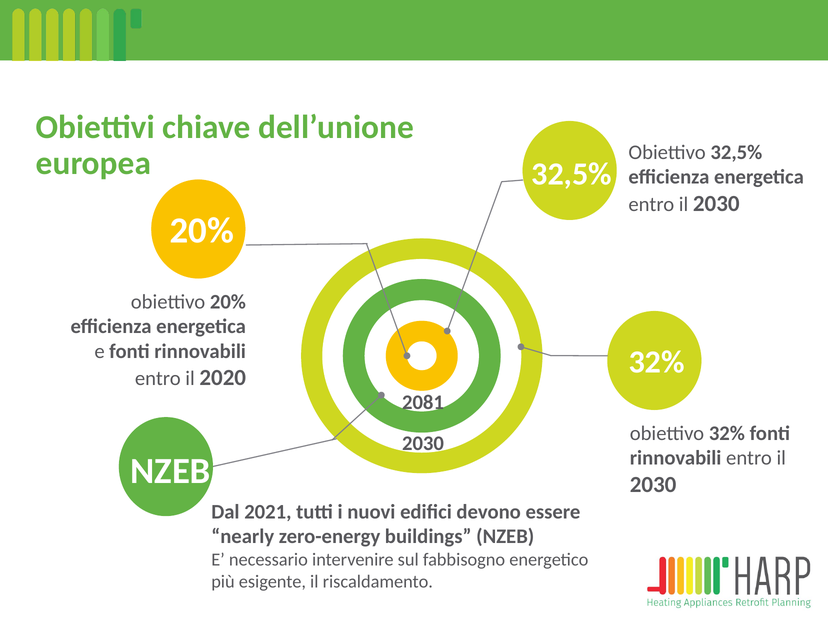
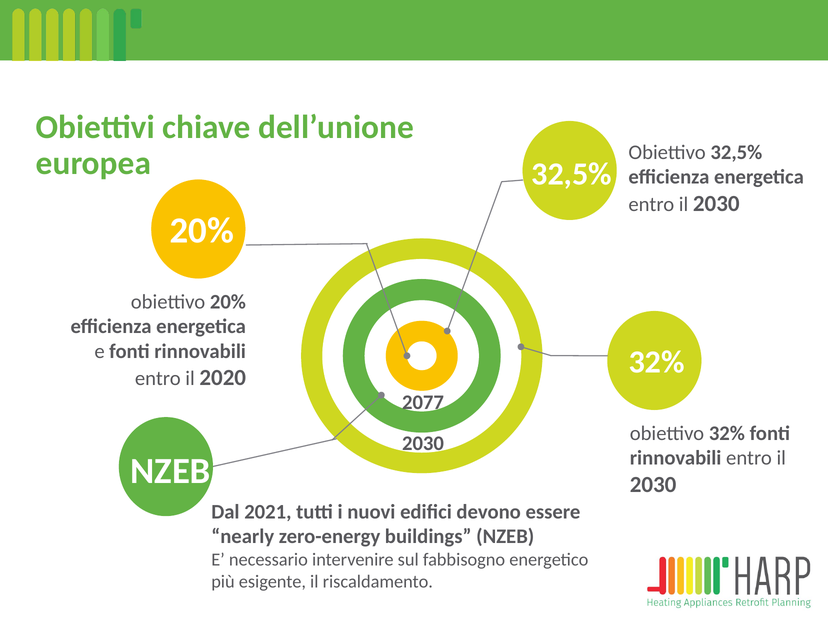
2081: 2081 -> 2077 (423, 402)
